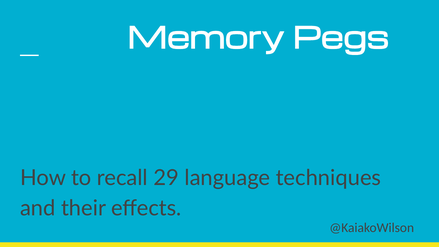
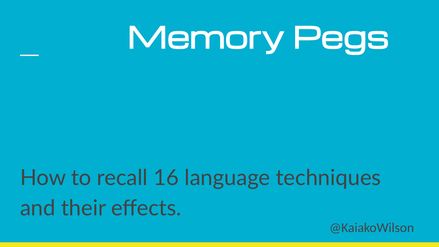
29: 29 -> 16 (166, 178)
